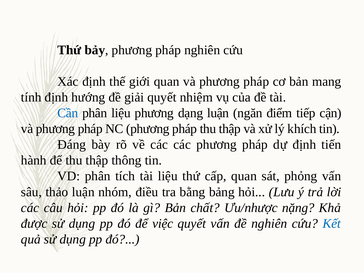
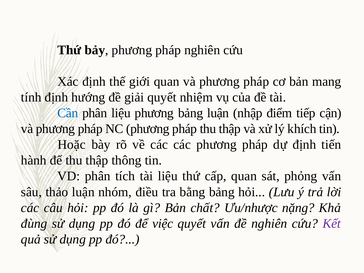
phương dạng: dạng -> bảng (191, 113)
ngăn: ngăn -> nhập (248, 113)
Đáng: Đáng -> Hoặc (72, 145)
được: được -> đùng (34, 223)
Kết colour: blue -> purple (332, 223)
